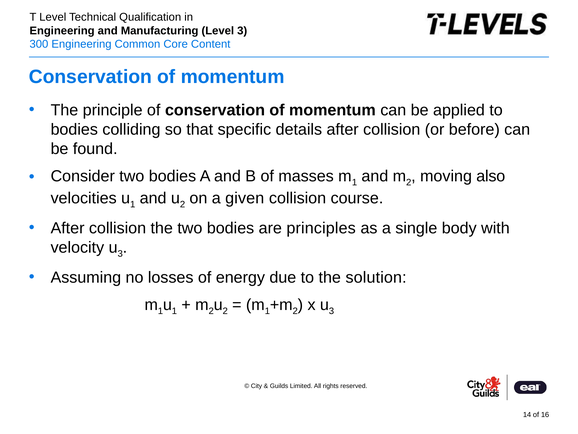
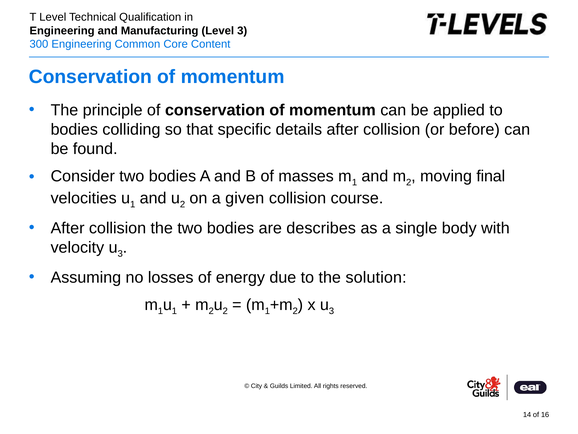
also: also -> final (491, 176)
principles: principles -> describes (321, 228)
